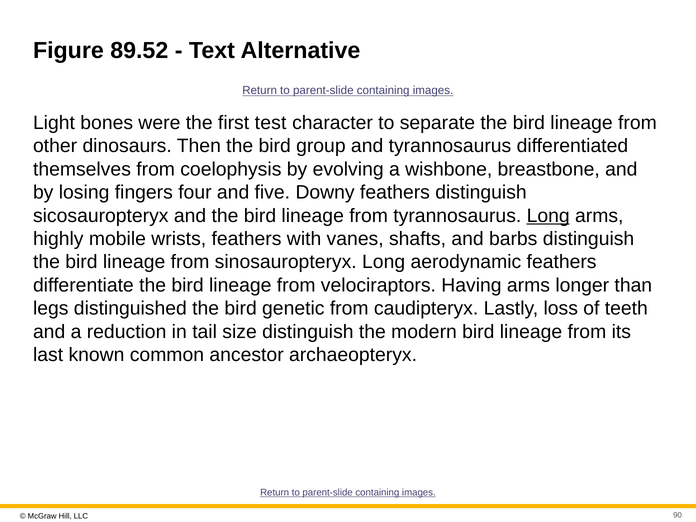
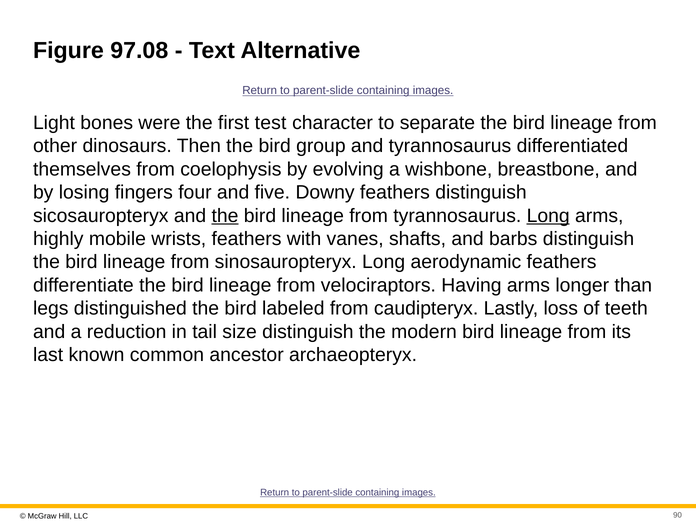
89.52: 89.52 -> 97.08 (139, 51)
the underline: none -> present (225, 216)
genetic: genetic -> labeled (293, 308)
